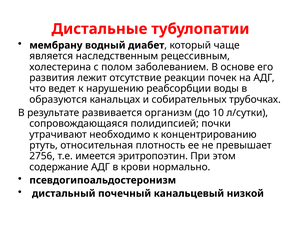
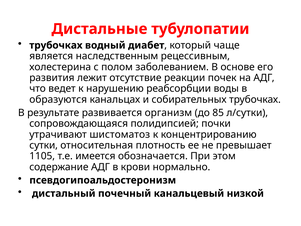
мембрану: мембрану -> трубочках (56, 45)
10: 10 -> 85 (218, 113)
необходимо: необходимо -> шистоматоз (120, 134)
ртуть: ртуть -> сутки (44, 145)
2756: 2756 -> 1105 (42, 156)
эритропоэтин: эритропоэтин -> обозначается (153, 156)
